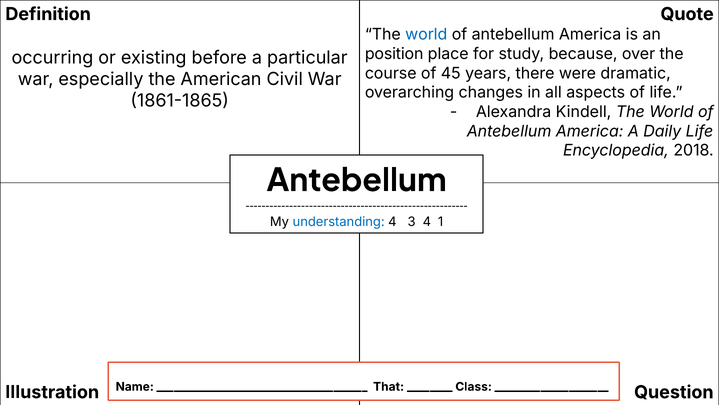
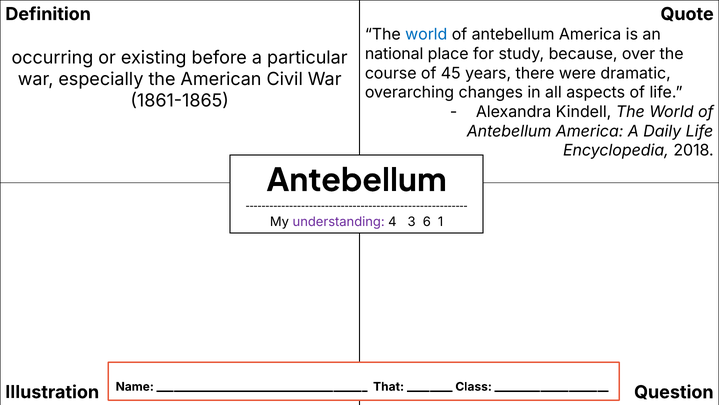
position: position -> national (394, 54)
understanding colour: blue -> purple (339, 221)
3 4: 4 -> 6 (427, 221)
